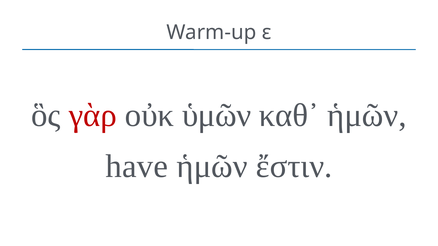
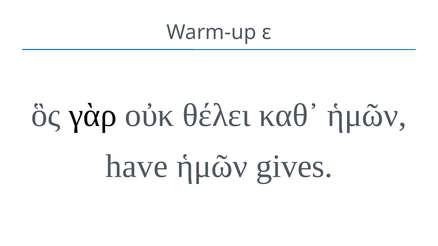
γὰρ colour: red -> black (93, 115)
ὑμῶν: ὑμῶν -> θέλει (217, 115)
ἔστιν: ἔστιν -> gives (294, 167)
